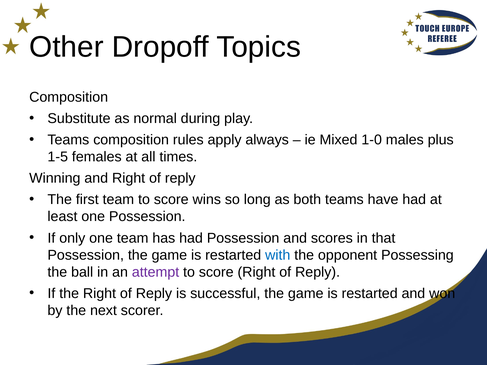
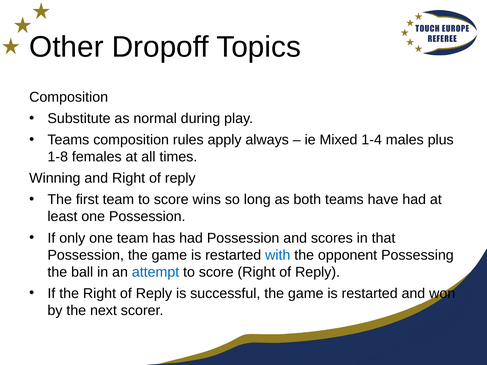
1-0: 1-0 -> 1-4 (372, 140)
1-5: 1-5 -> 1-8 (58, 157)
attempt colour: purple -> blue (156, 272)
